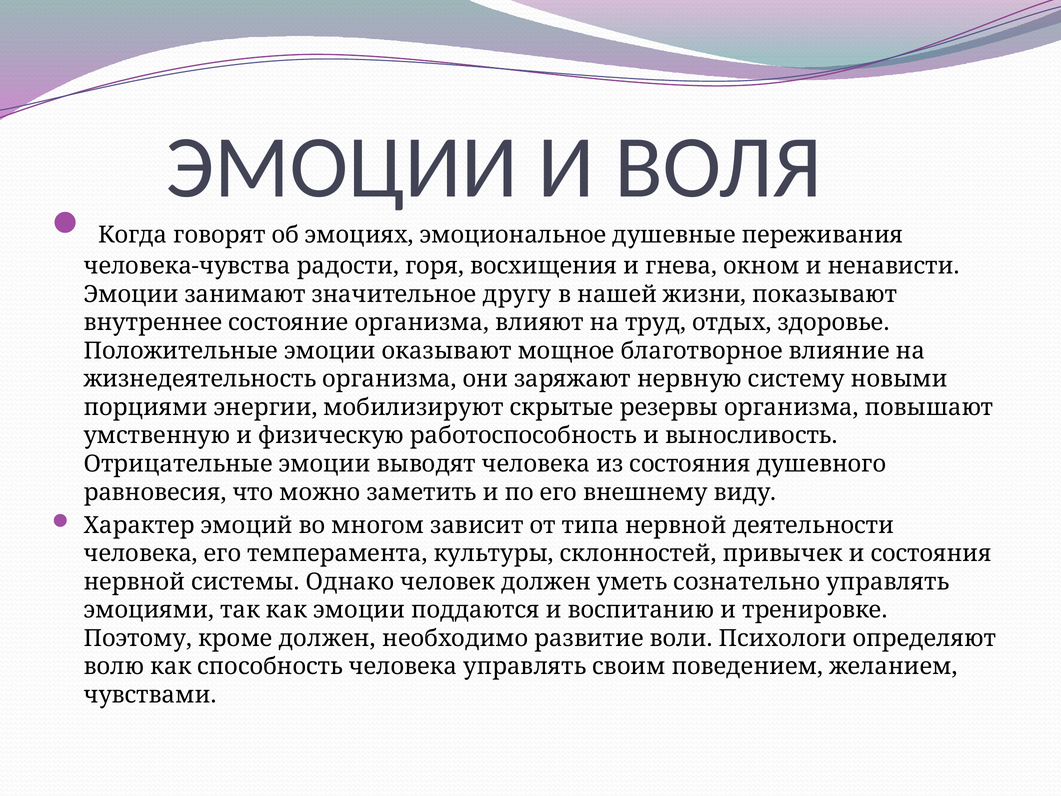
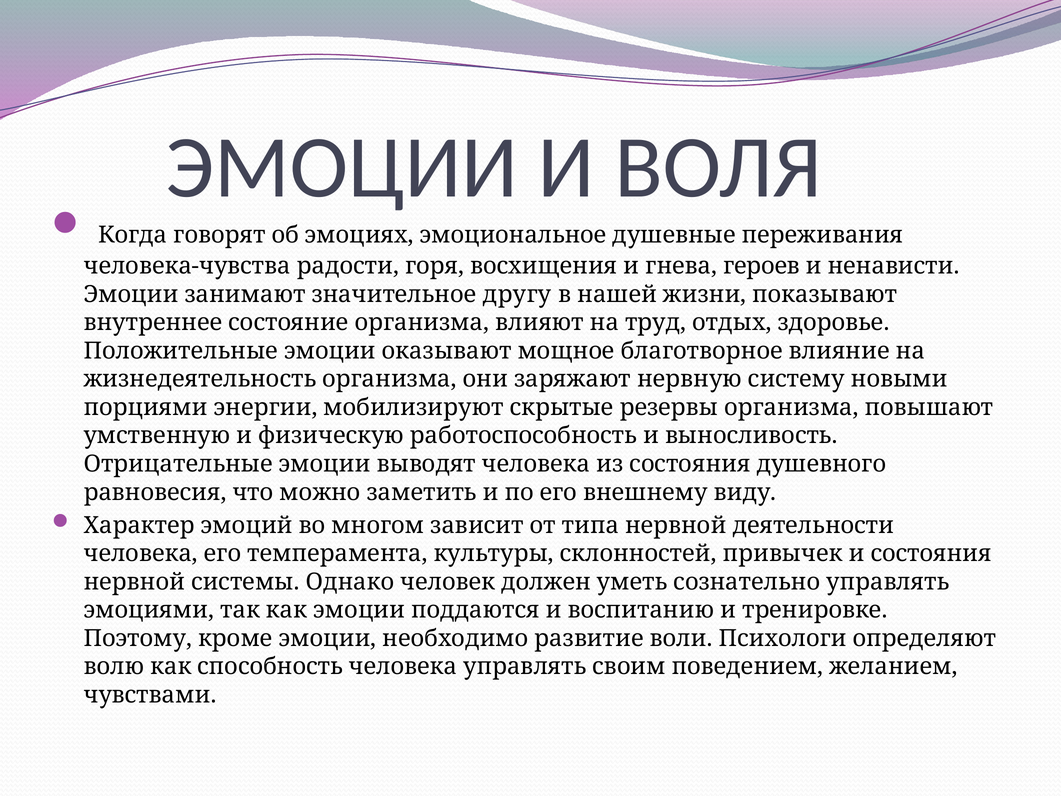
окном: окном -> героев (762, 266)
кроме должен: должен -> эмоции (327, 638)
